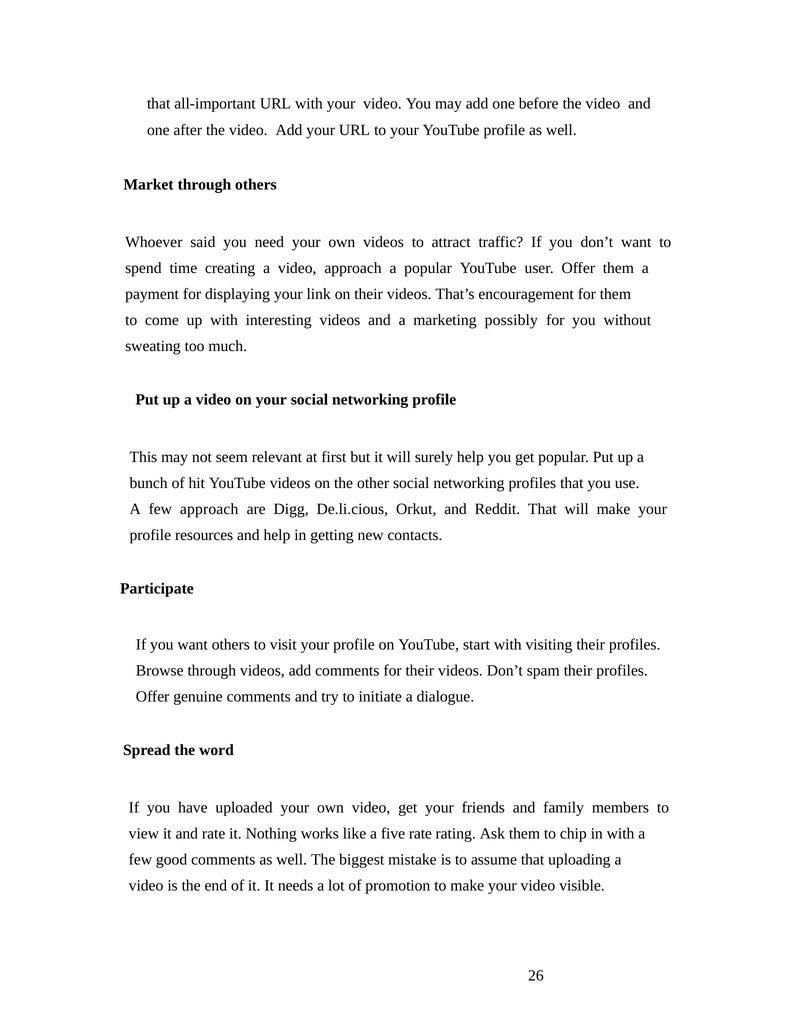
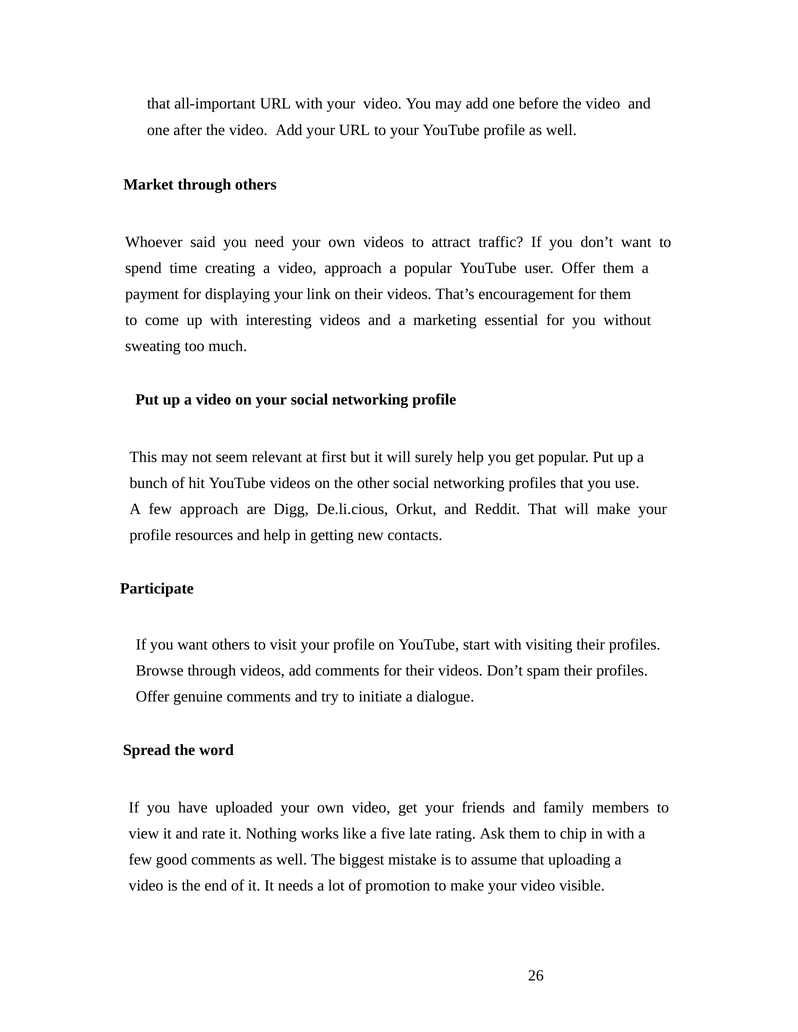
possibly: possibly -> essential (511, 320)
five rate: rate -> late (420, 834)
